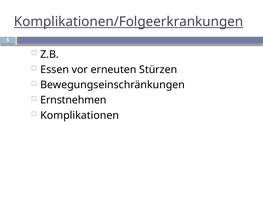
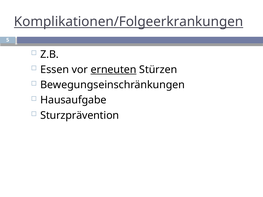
erneuten underline: none -> present (114, 70)
Ernstnehmen: Ernstnehmen -> Hausaufgabe (73, 100)
Komplikationen: Komplikationen -> Sturzprävention (80, 116)
